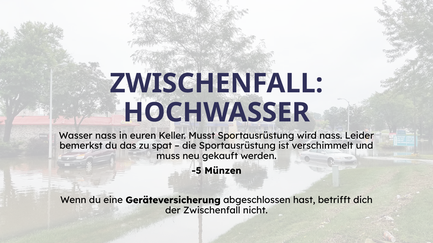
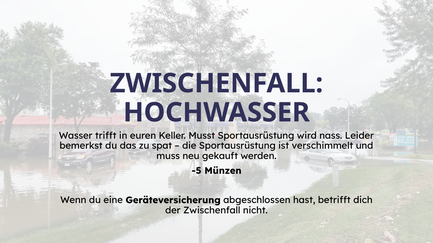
Wasser nass: nass -> trifft (106, 136)
